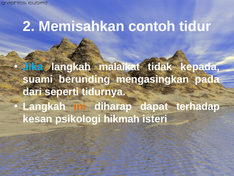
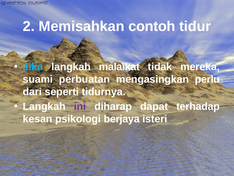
kepada: kepada -> mereka (200, 67)
berunding: berunding -> perbuatan (84, 79)
pada: pada -> perlu (207, 79)
ini colour: orange -> purple (80, 106)
hikmah: hikmah -> berjaya (122, 119)
